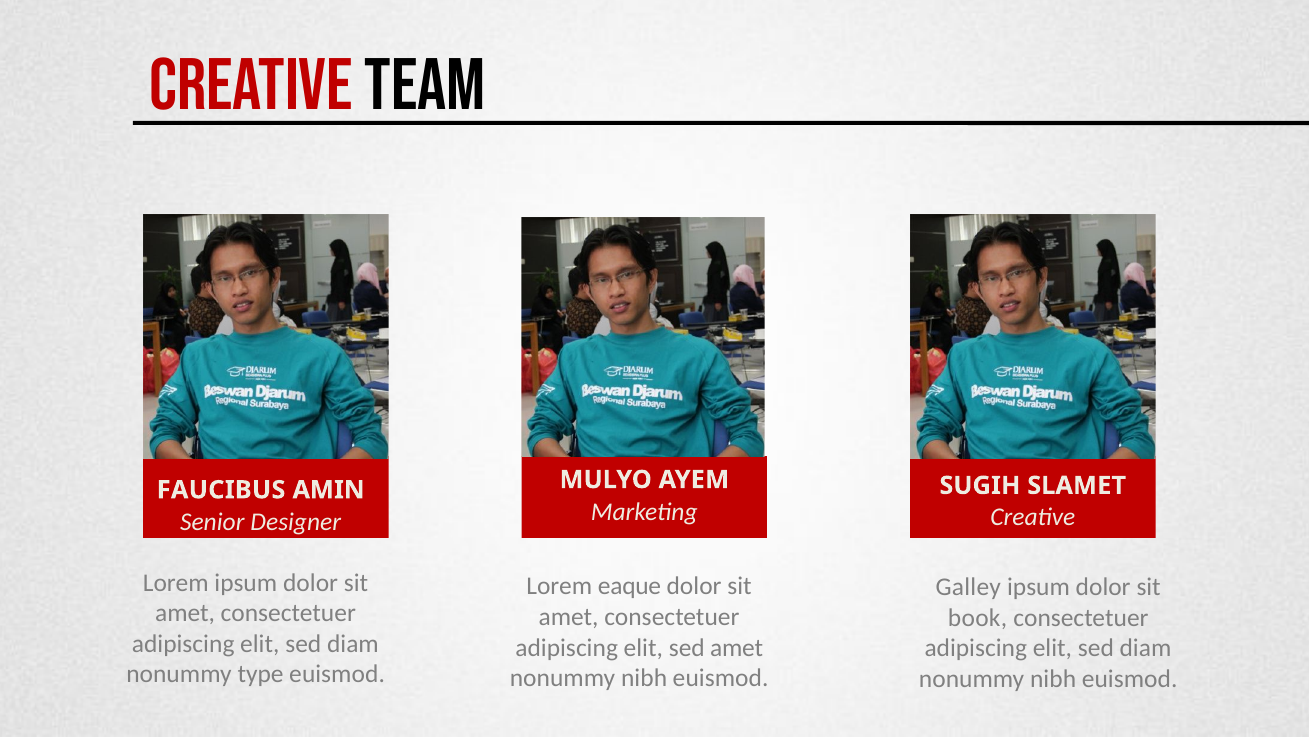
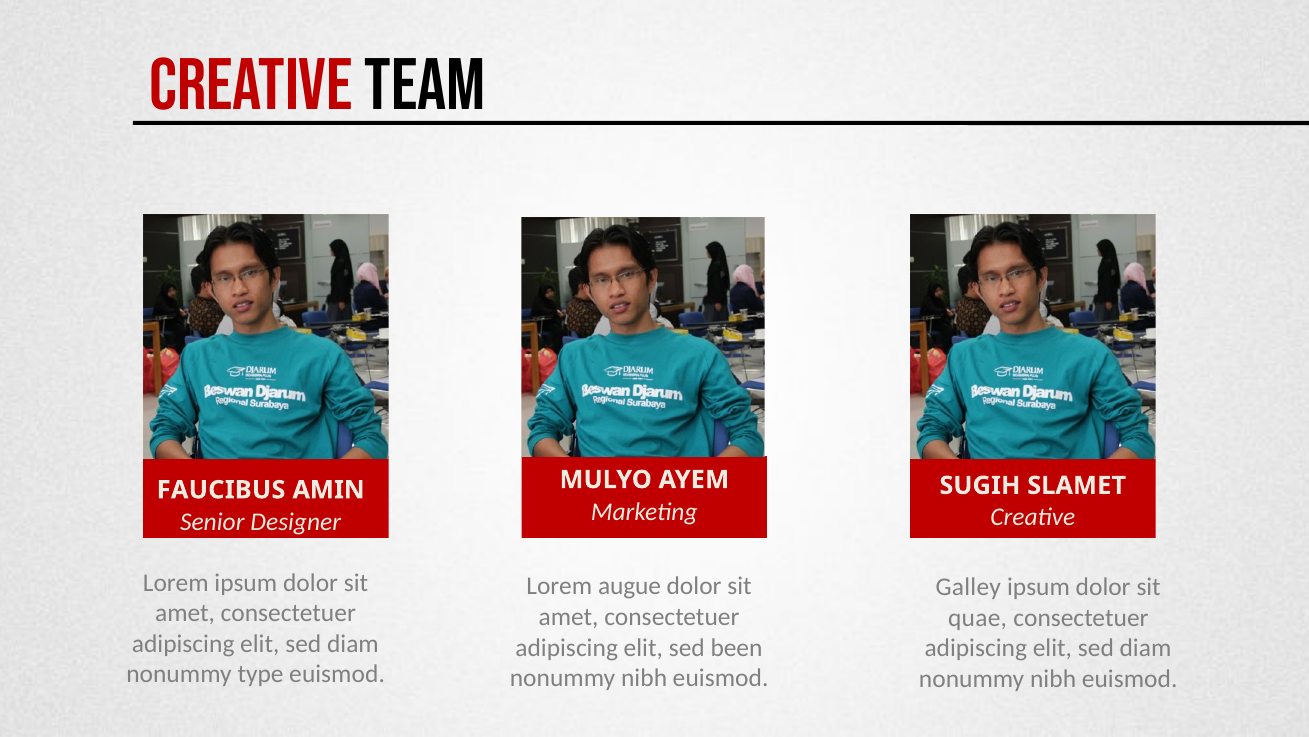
eaque: eaque -> augue (629, 586)
book: book -> quae (978, 617)
sed amet: amet -> been (737, 647)
